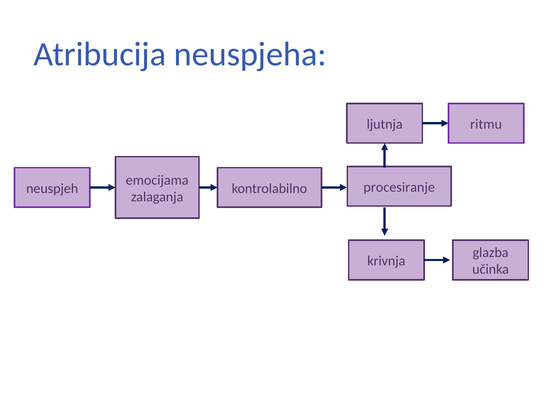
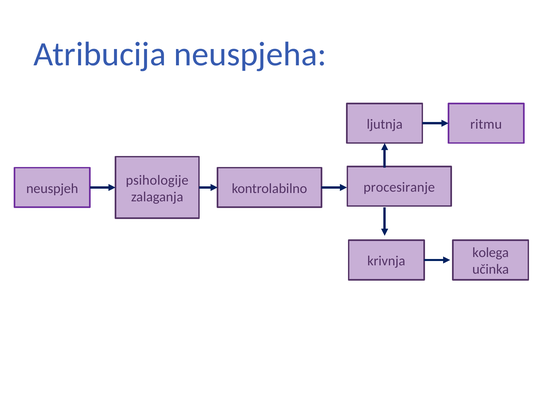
emocijama: emocijama -> psihologije (157, 180)
glazba: glazba -> kolega (491, 253)
